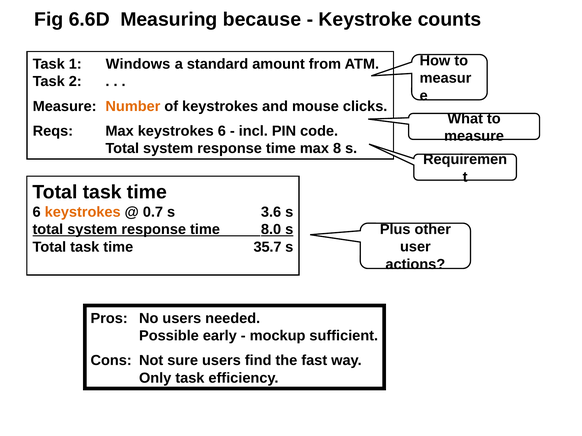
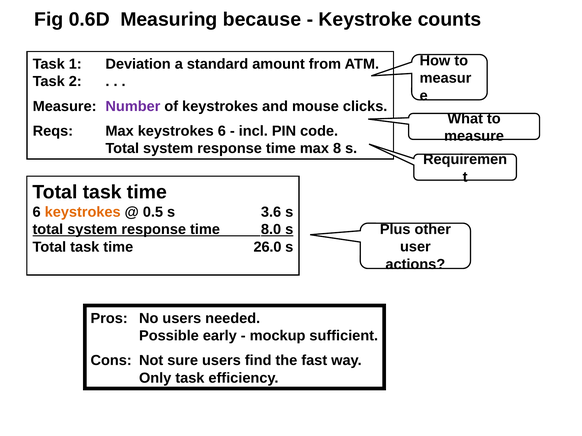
6.6D: 6.6D -> 0.6D (89, 20)
Windows: Windows -> Deviation (138, 64)
Number colour: orange -> purple (133, 106)
0.7: 0.7 -> 0.5 (153, 212)
35.7: 35.7 -> 26.0 (268, 247)
